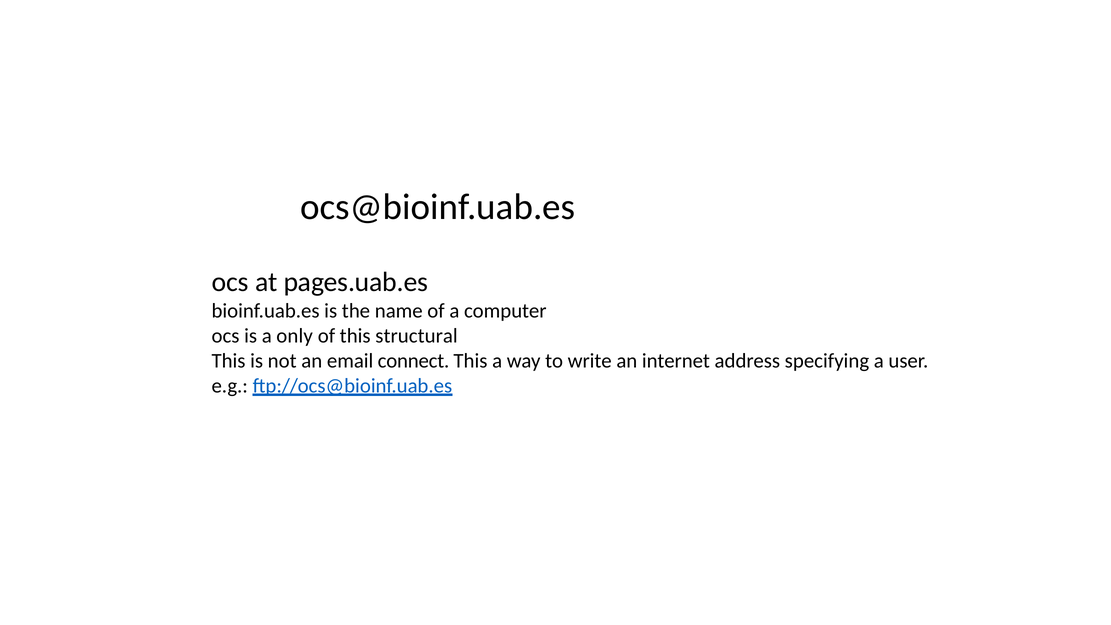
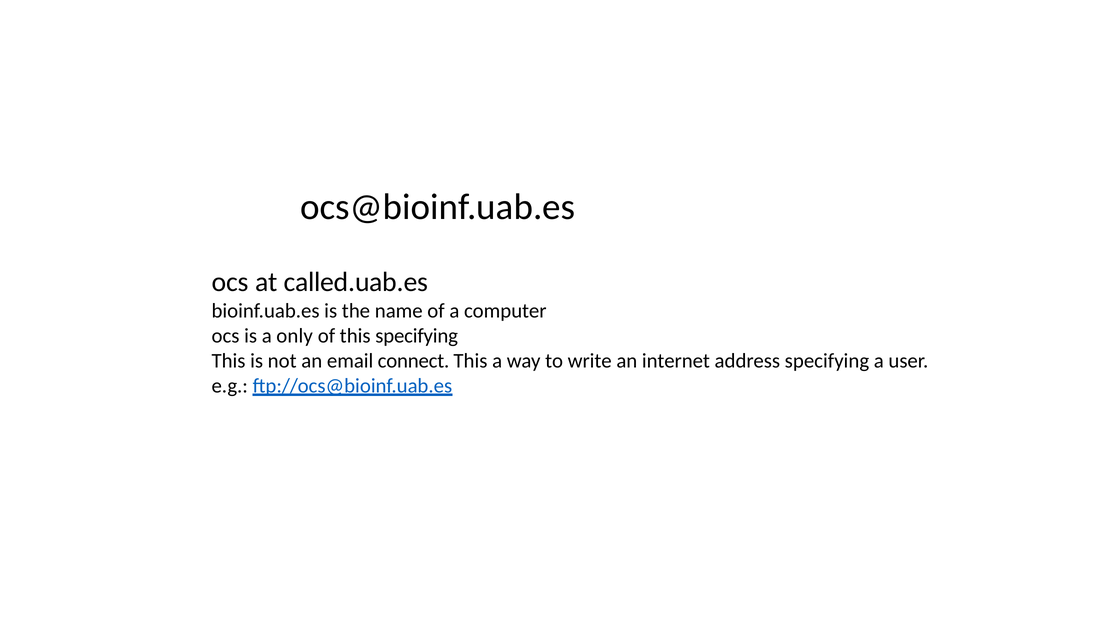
pages.uab.es: pages.uab.es -> called.uab.es (356, 282)
this structural: structural -> specifying (417, 336)
